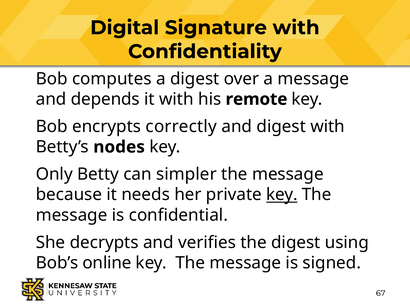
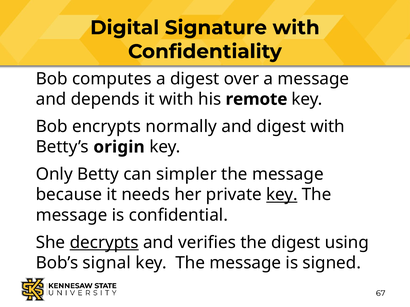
correctly: correctly -> normally (181, 127)
nodes: nodes -> origin (119, 147)
decrypts underline: none -> present (104, 243)
online: online -> signal (107, 263)
